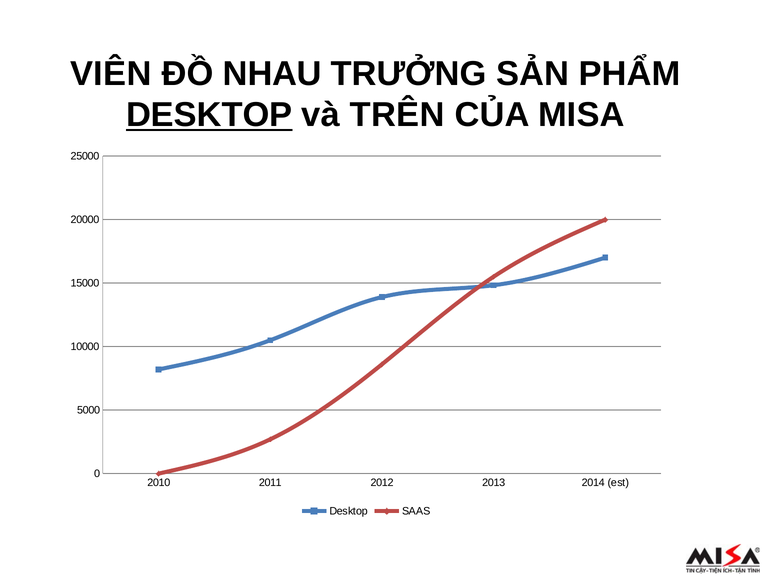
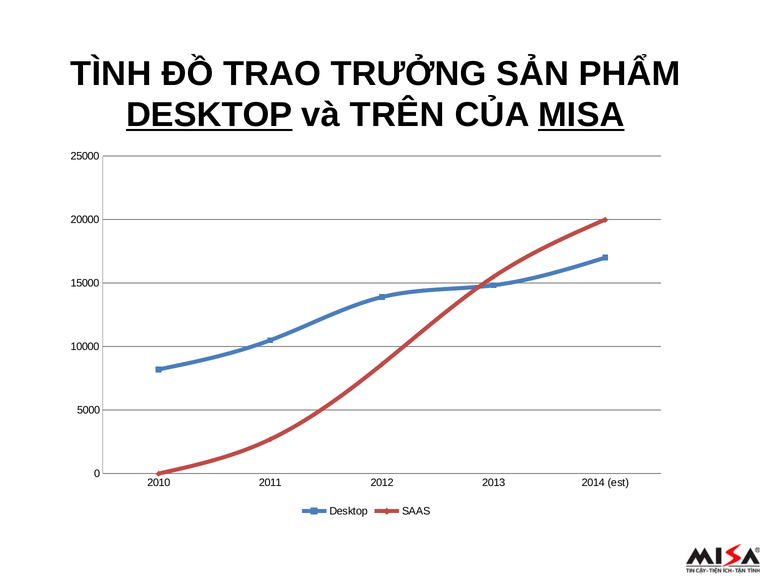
VIÊN: VIÊN -> TÌNH (111, 74)
NHAU: NHAU -> TRAO (272, 74)
MISA underline: none -> present (581, 115)
